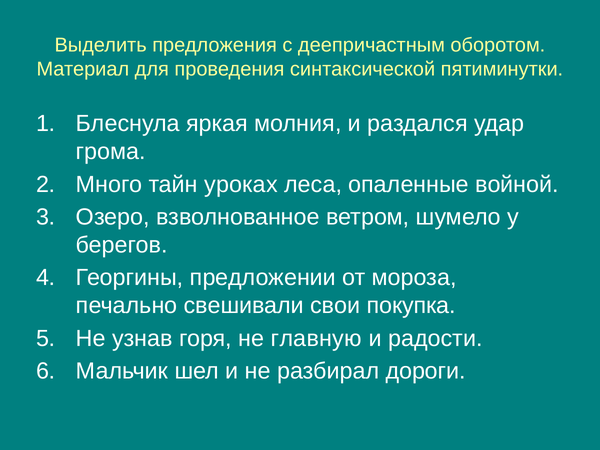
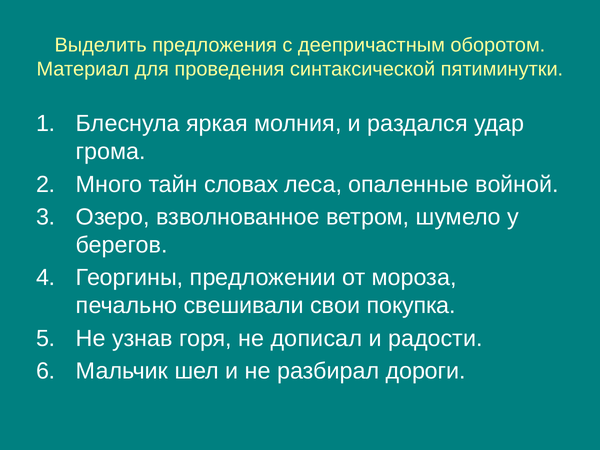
уроках: уроках -> словах (241, 184)
главную: главную -> дописал (316, 338)
